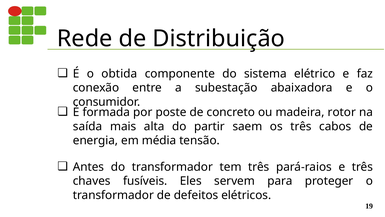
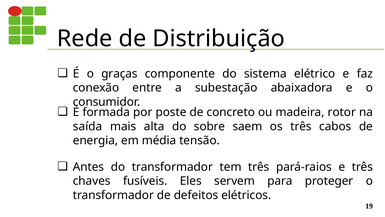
obtida: obtida -> graças (119, 74)
partir: partir -> sobre (209, 126)
